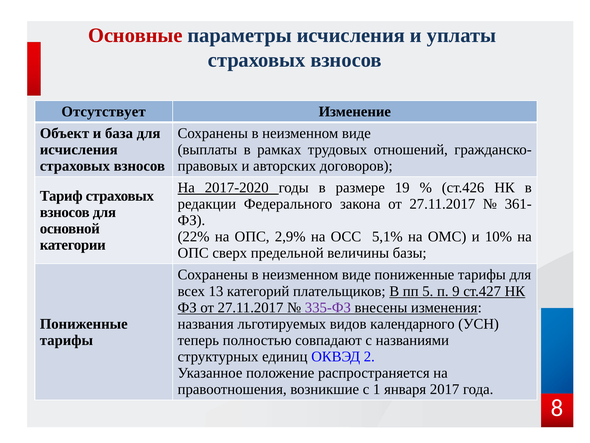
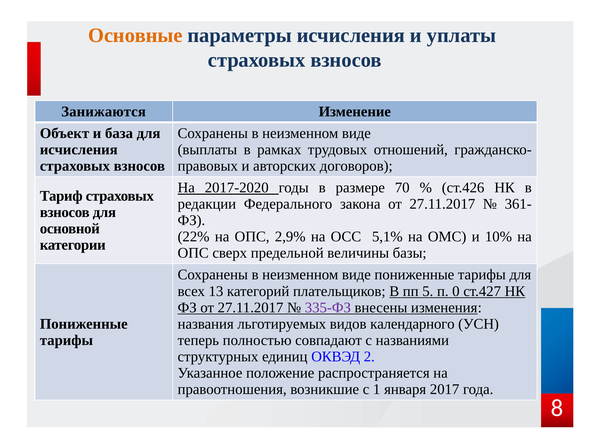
Основные colour: red -> orange (135, 35)
Отсутствует: Отсутствует -> Занижаются (104, 111)
19: 19 -> 70 (402, 187)
9: 9 -> 0 (456, 291)
